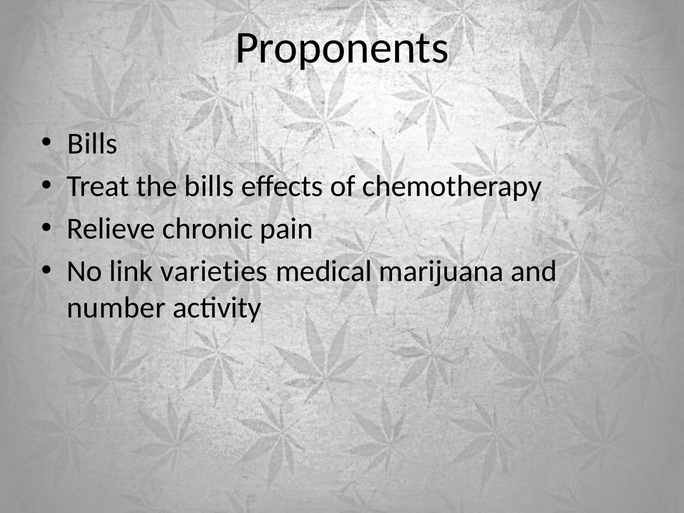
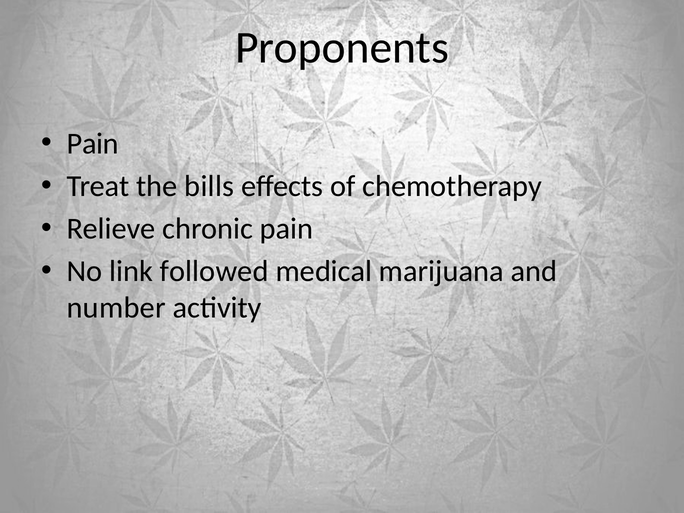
Bills: Bills -> Pain (93, 144)
varieties: varieties -> followed (214, 271)
